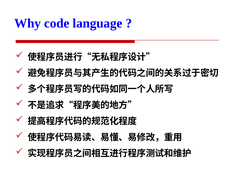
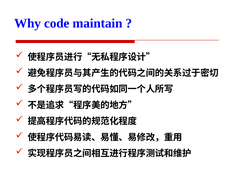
language: language -> maintain (98, 23)
